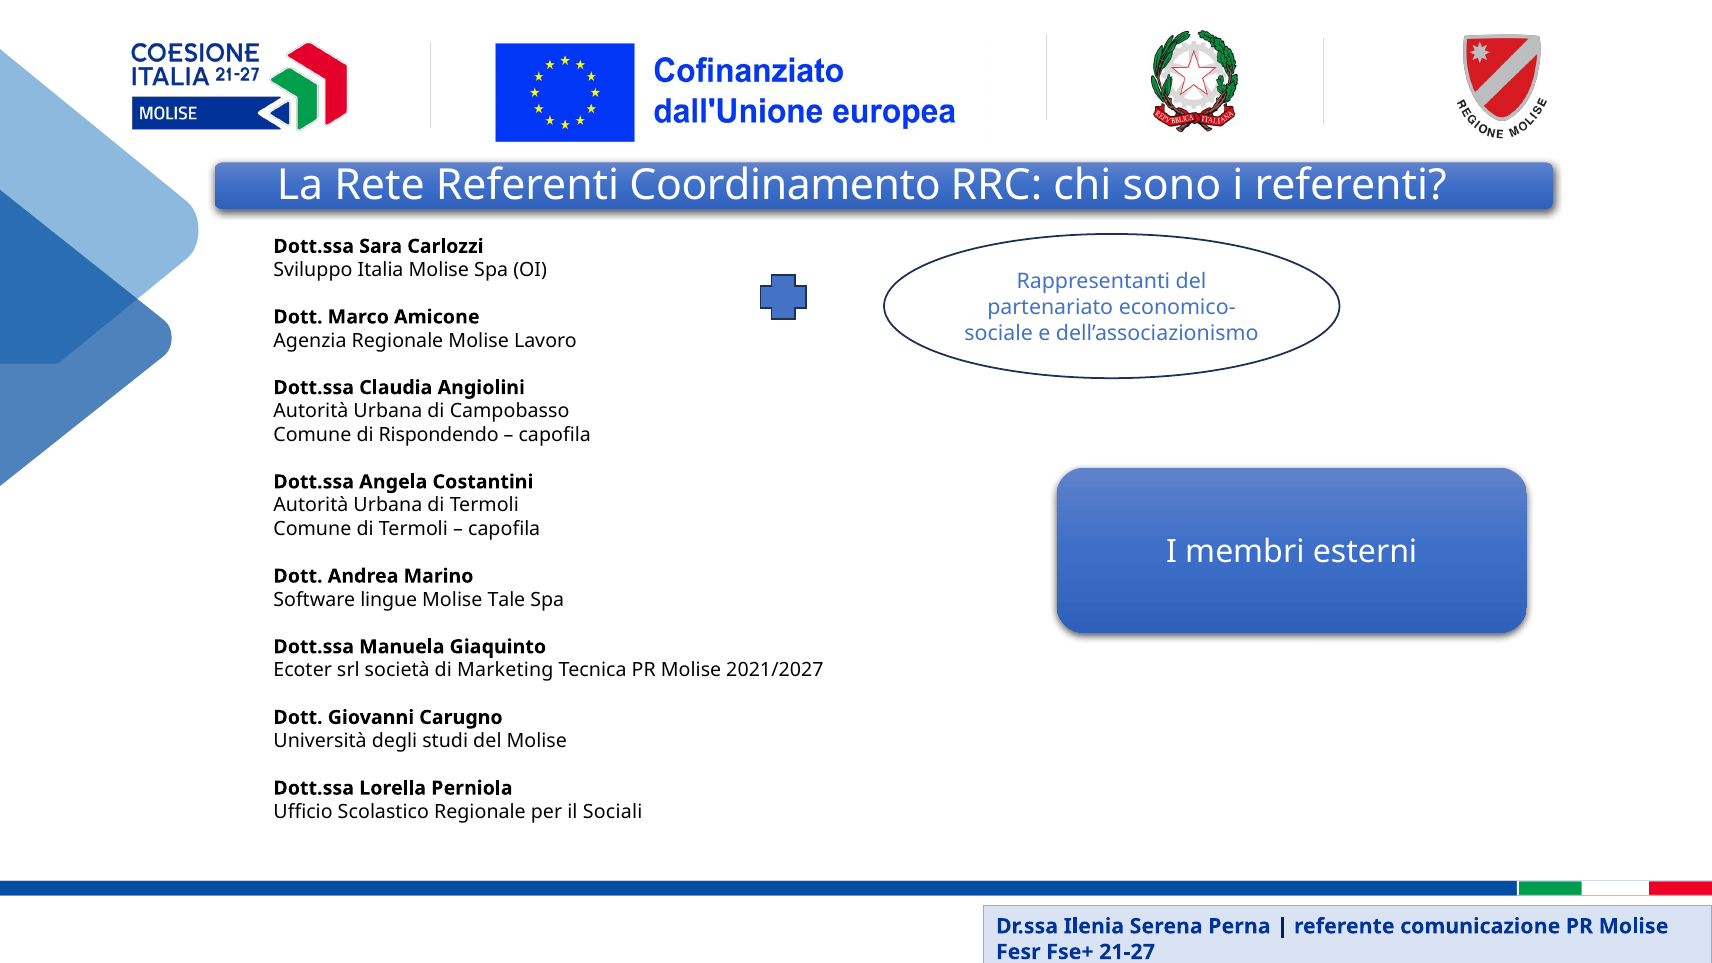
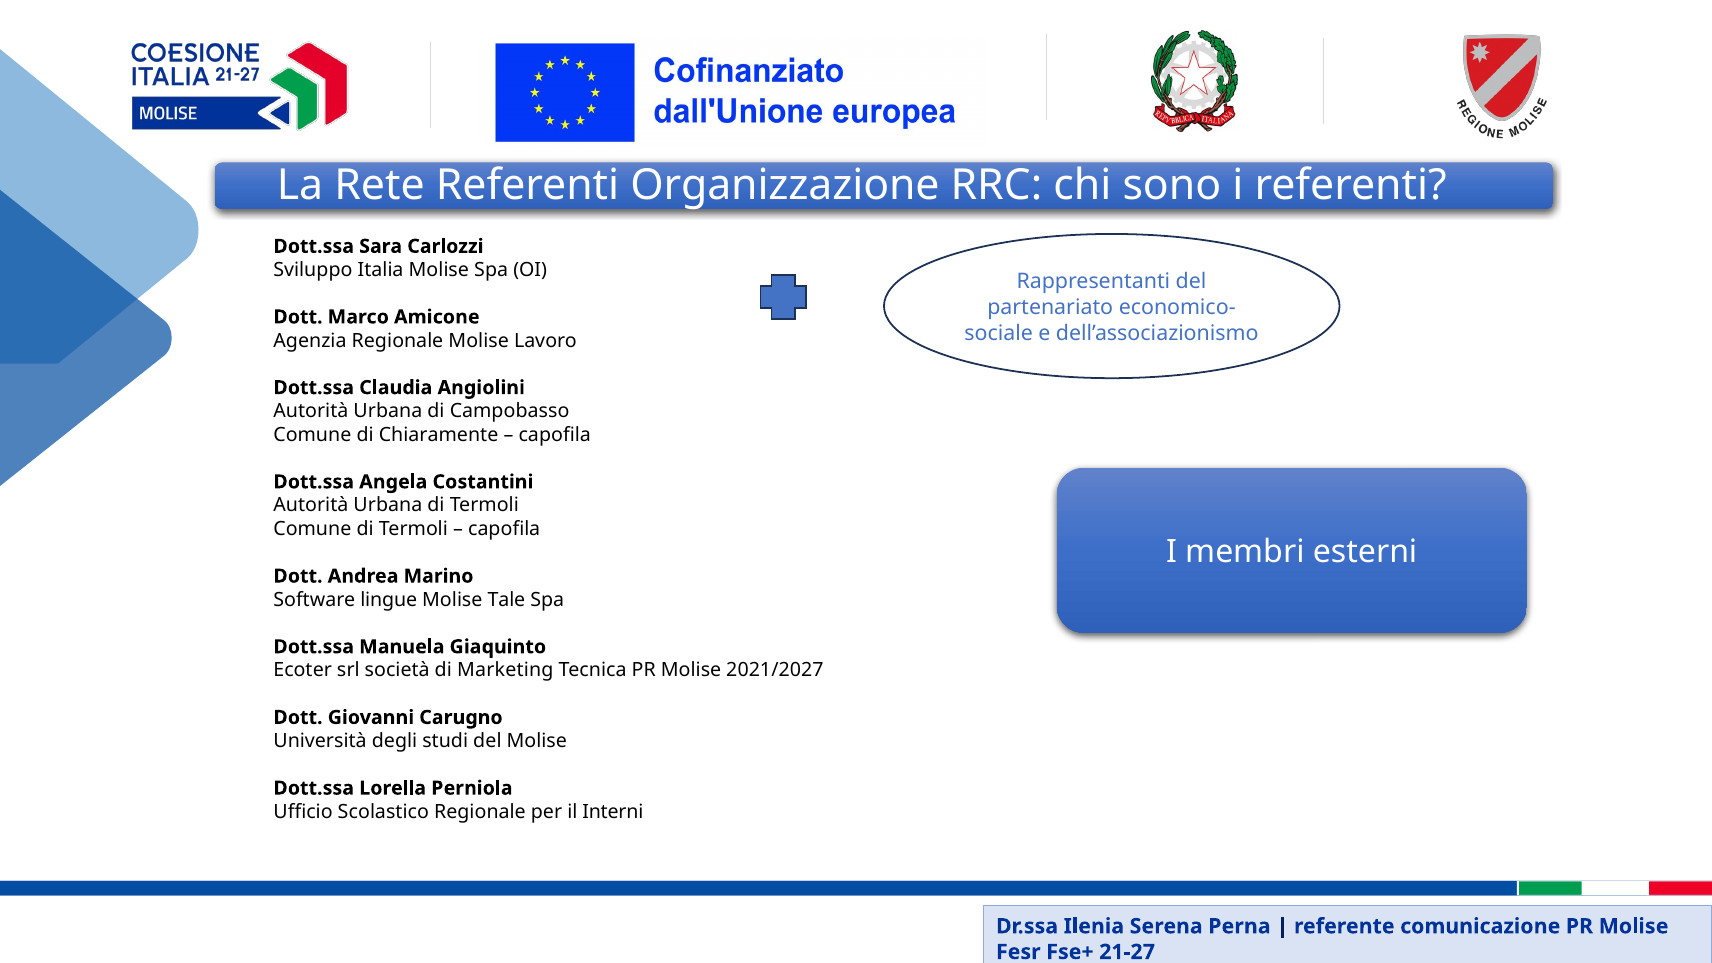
Coordinamento: Coordinamento -> Organizzazione (785, 185)
Rispondendo: Rispondendo -> Chiaramente (439, 435)
Sociali: Sociali -> Interni (613, 812)
